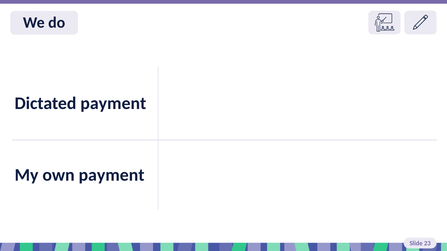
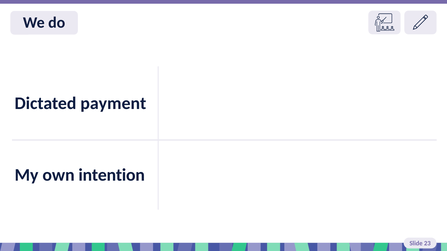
own payment: payment -> intention (112, 175)
